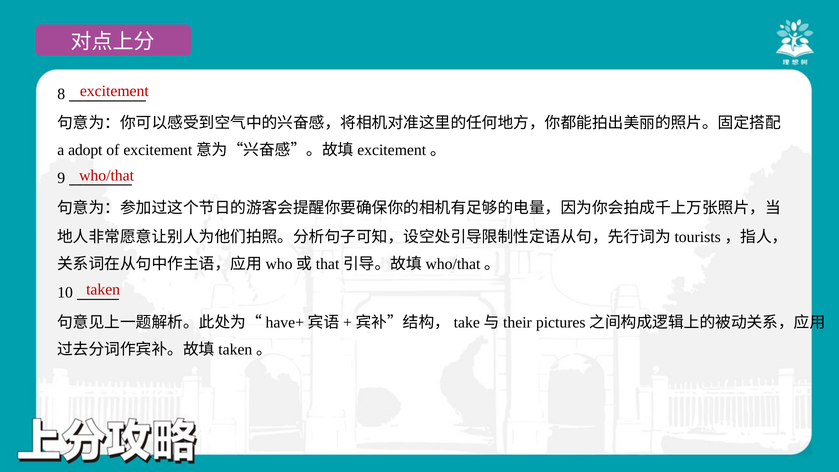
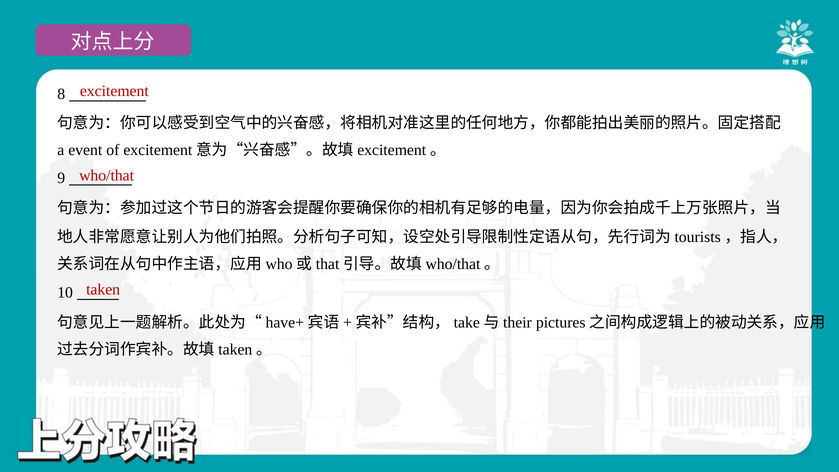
adopt: adopt -> event (85, 150)
